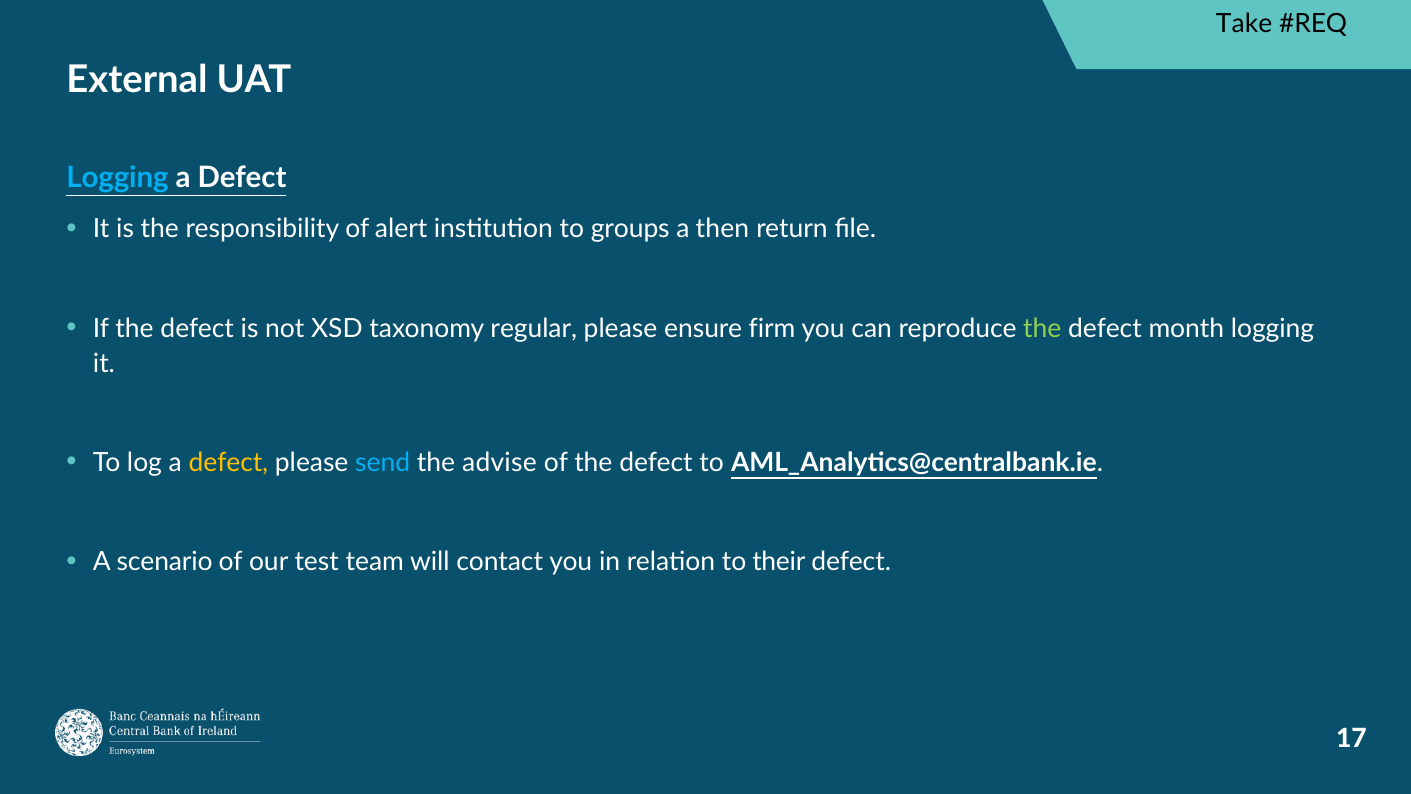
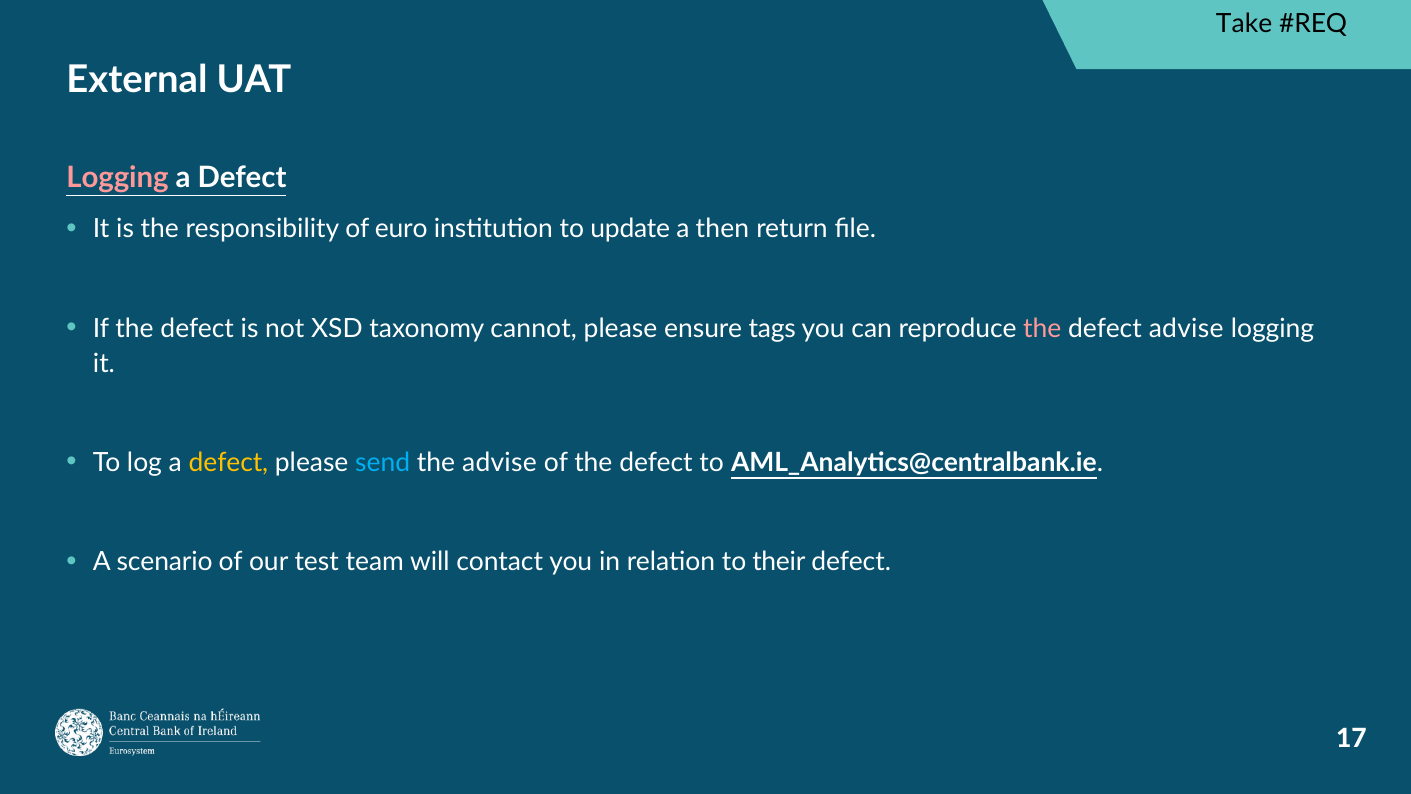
Logging colour: light blue -> pink (118, 178)
alert: alert -> euro (401, 229)
groups: groups -> update (630, 229)
regular: regular -> cannot (534, 328)
firm: firm -> tags (772, 328)
the colour: light green -> pink (1042, 328)
defect month: month -> advise (1186, 328)
